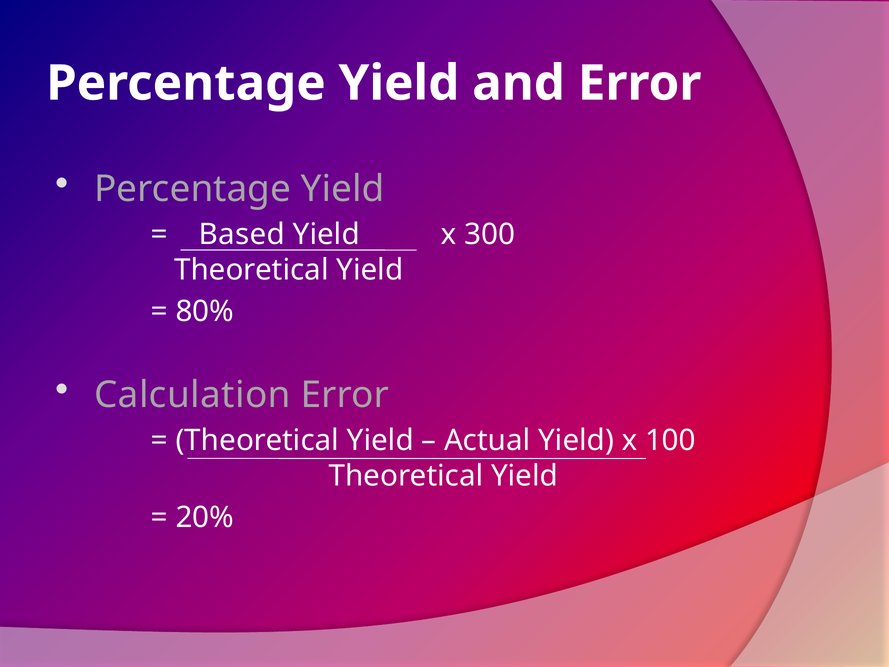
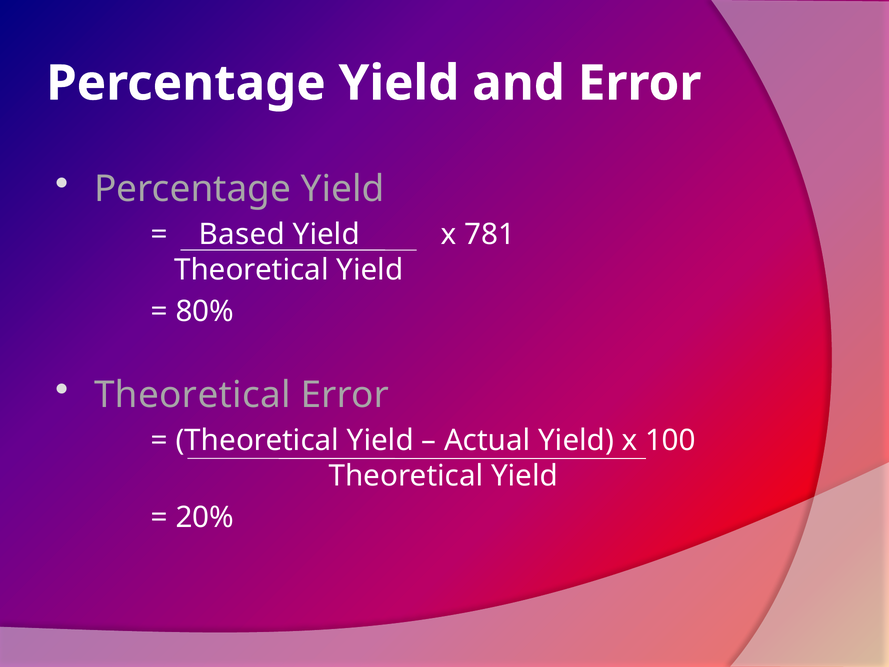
300: 300 -> 781 (490, 234)
Calculation: Calculation -> Theoretical (192, 395)
